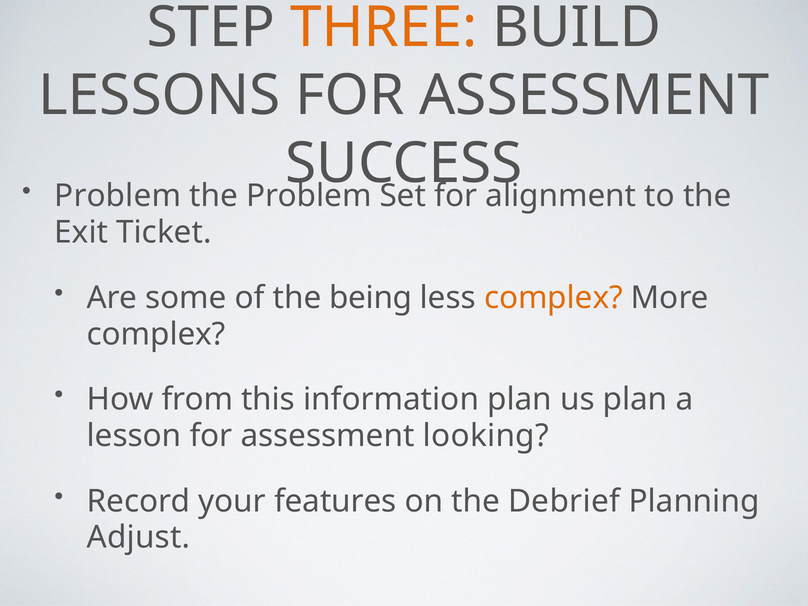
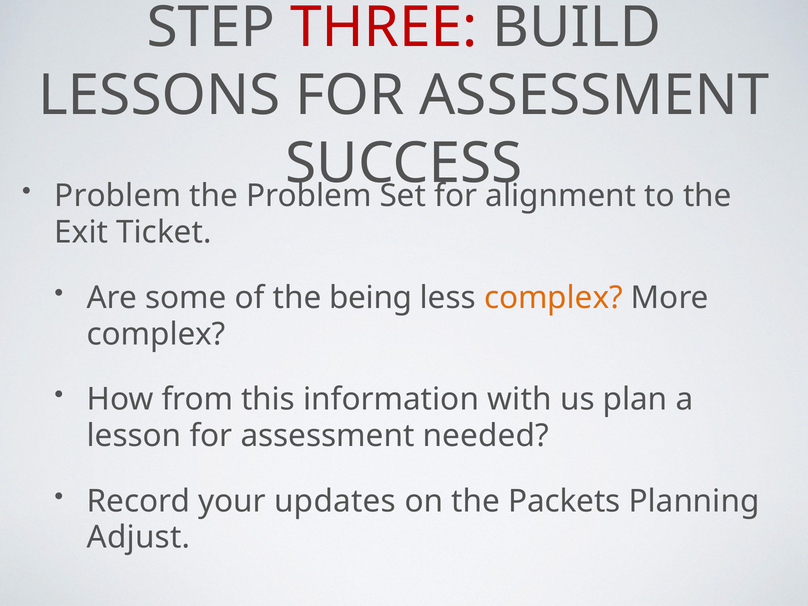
THREE colour: orange -> red (384, 27)
information plan: plan -> with (519, 399)
looking: looking -> needed (486, 436)
features: features -> updates (335, 501)
Debrief: Debrief -> Packets (564, 501)
